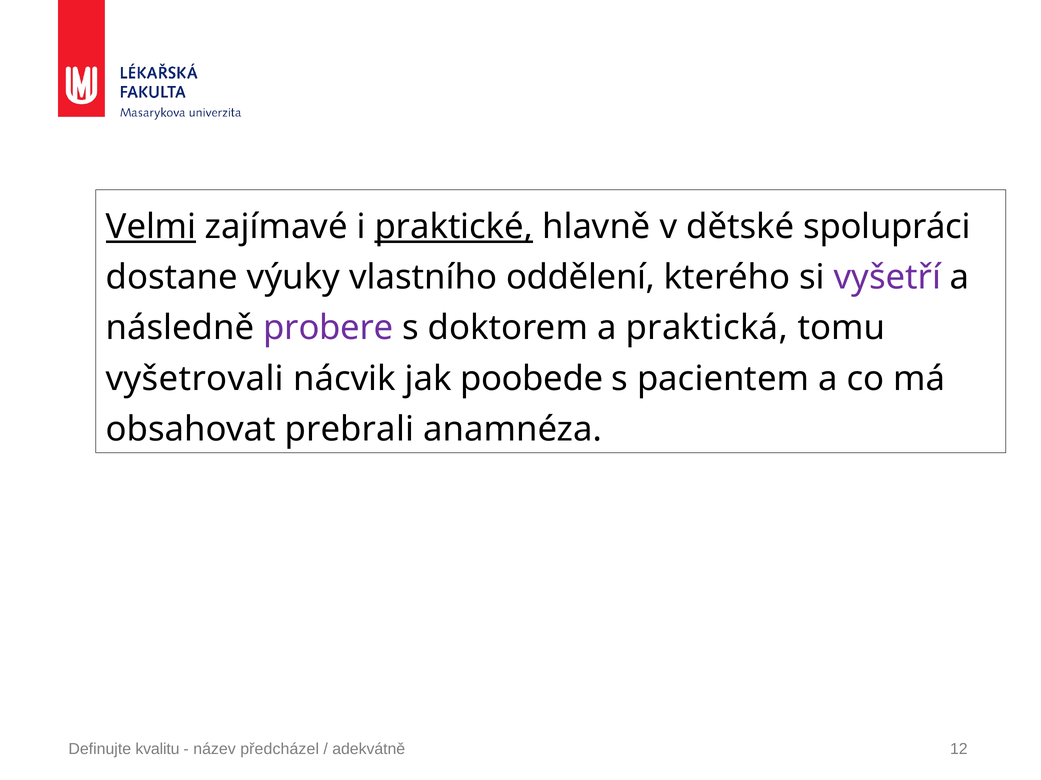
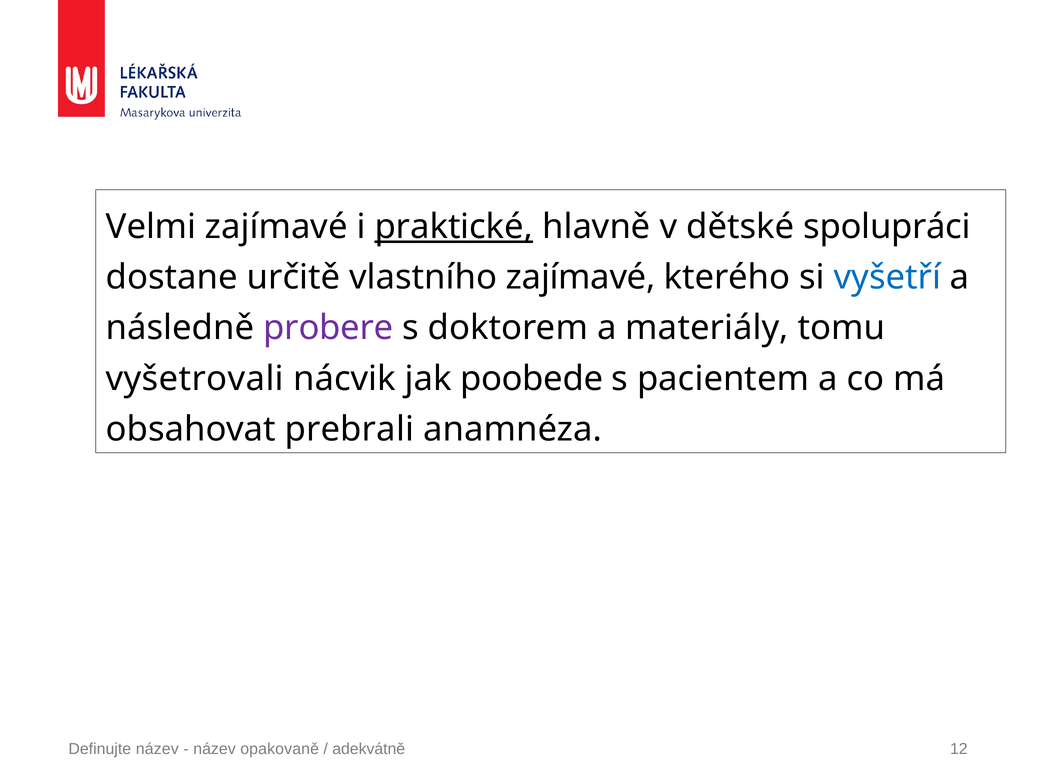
Velmi underline: present -> none (151, 227)
výuky: výuky -> určitě (293, 278)
vlastního oddělení: oddělení -> zajímavé (581, 278)
vyšetří colour: purple -> blue (887, 278)
praktická: praktická -> materiály (707, 328)
Definujte kvalitu: kvalitu -> název (157, 750)
předcházel: předcházel -> opakovaně (280, 750)
